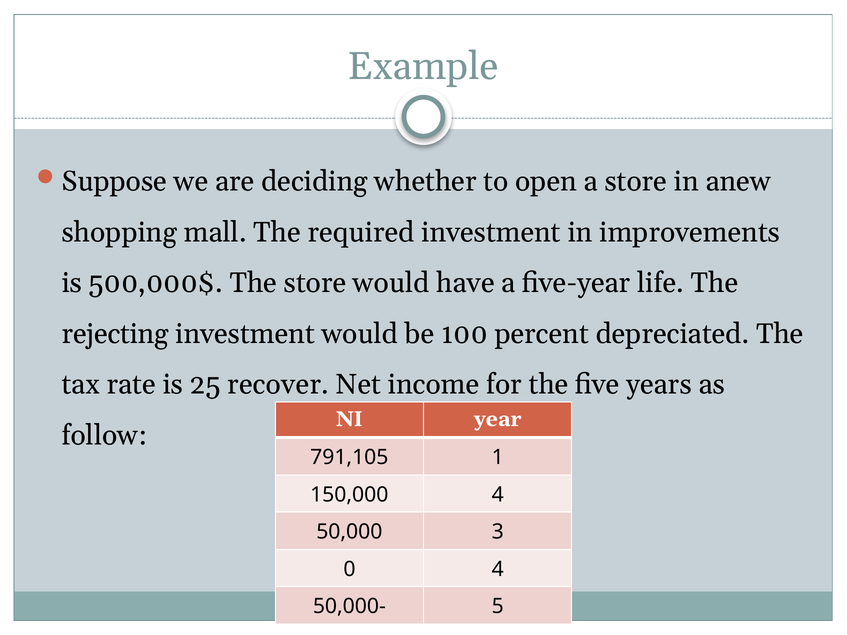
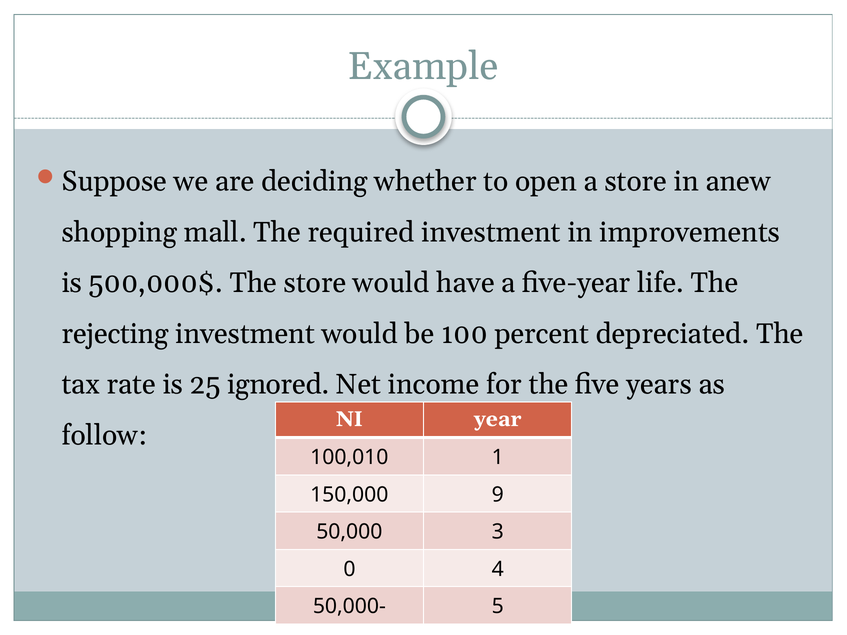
recover: recover -> ignored (278, 385)
791,105: 791,105 -> 100,010 (349, 457)
150,000 4: 4 -> 9 (498, 495)
